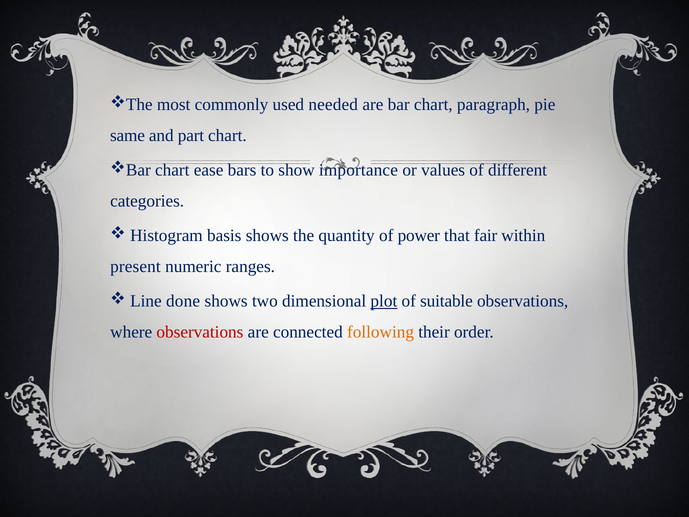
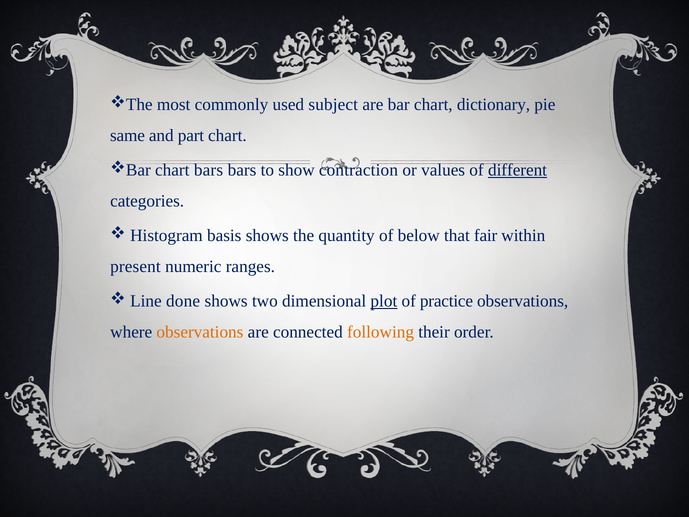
needed: needed -> subject (333, 105)
paragraph: paragraph -> dictionary (494, 105)
chart ease: ease -> bars (208, 170)
importance: importance -> contraction (358, 170)
different underline: none -> present (518, 170)
power: power -> below (419, 236)
suitable: suitable -> practice (446, 301)
observations colour: red -> orange (200, 332)
